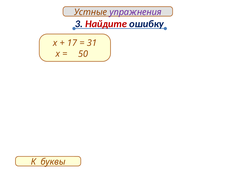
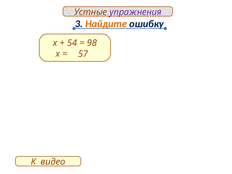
Найдите colour: red -> orange (106, 24)
17: 17 -> 54 (72, 43)
31: 31 -> 98 (92, 43)
50: 50 -> 57 (83, 54)
буквы: буквы -> видео (53, 162)
